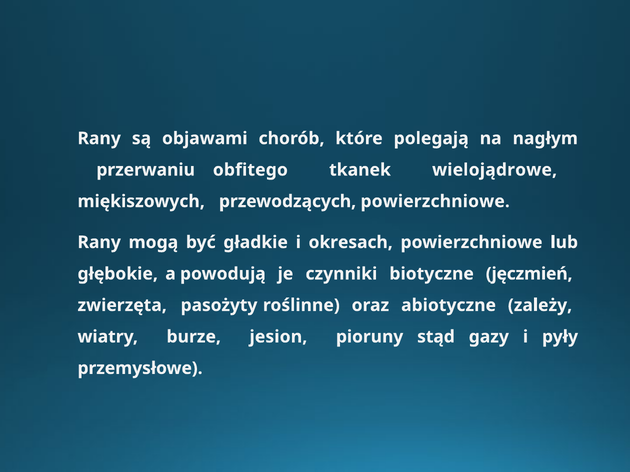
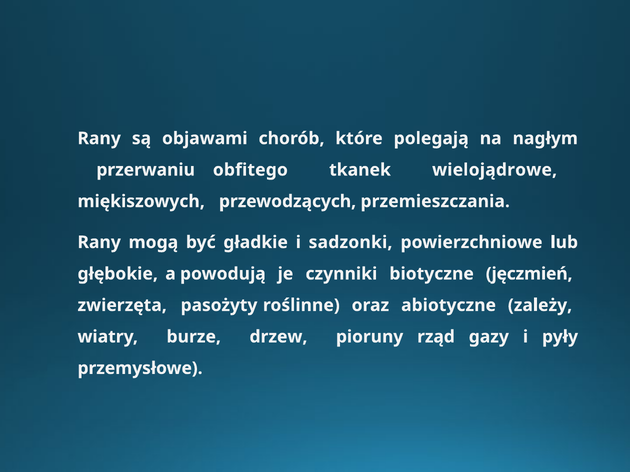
przewodzących powierzchniowe: powierzchniowe -> przemieszczania (435, 202)
okresach: okresach -> sadzonki (351, 243)
jesion: jesion -> drzew (278, 337)
stąd: stąd -> rząd (436, 337)
